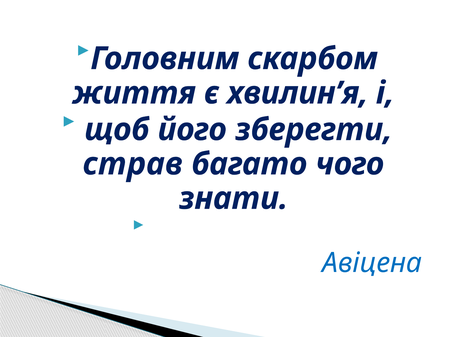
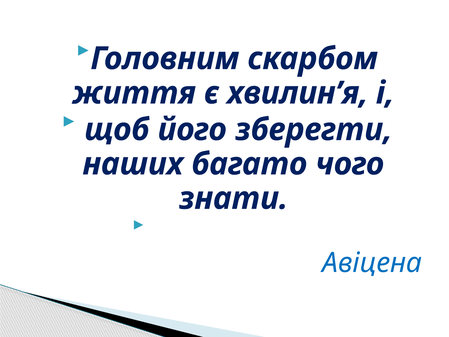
страв: страв -> наших (133, 164)
